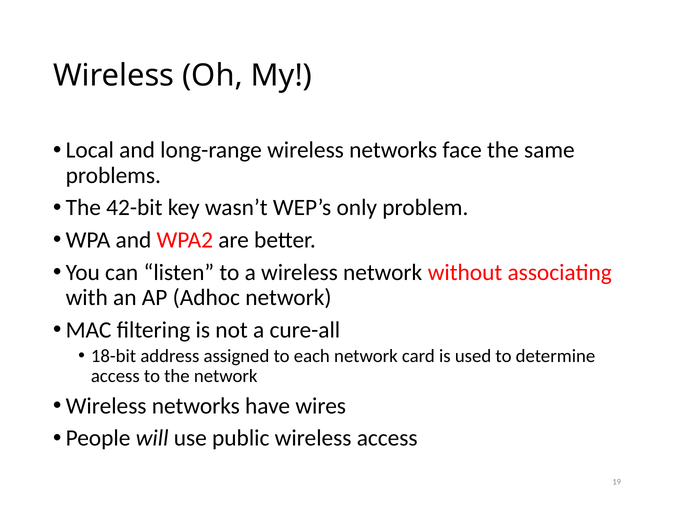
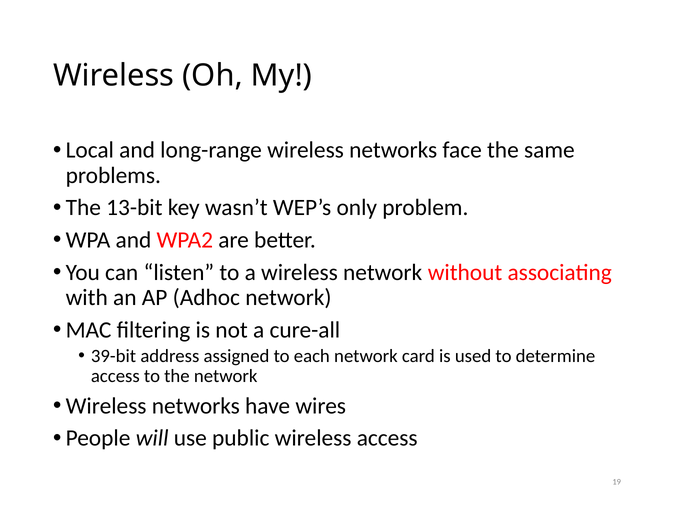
42-bit: 42-bit -> 13-bit (134, 208)
18-bit: 18-bit -> 39-bit (114, 356)
